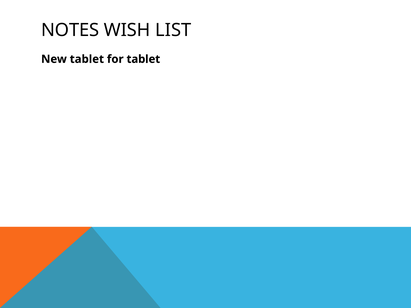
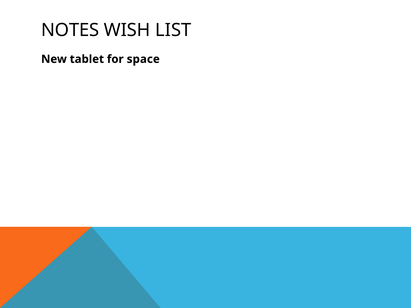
for tablet: tablet -> space (143, 59)
